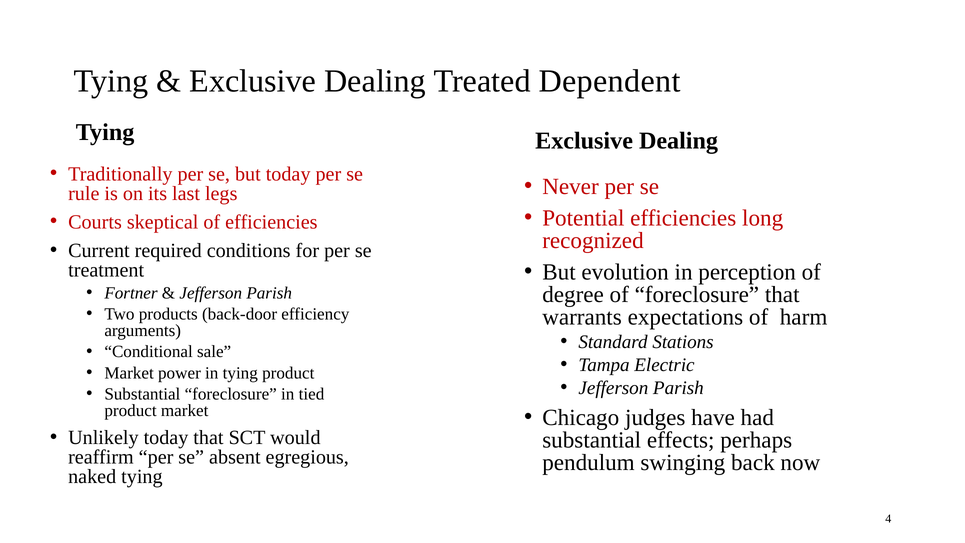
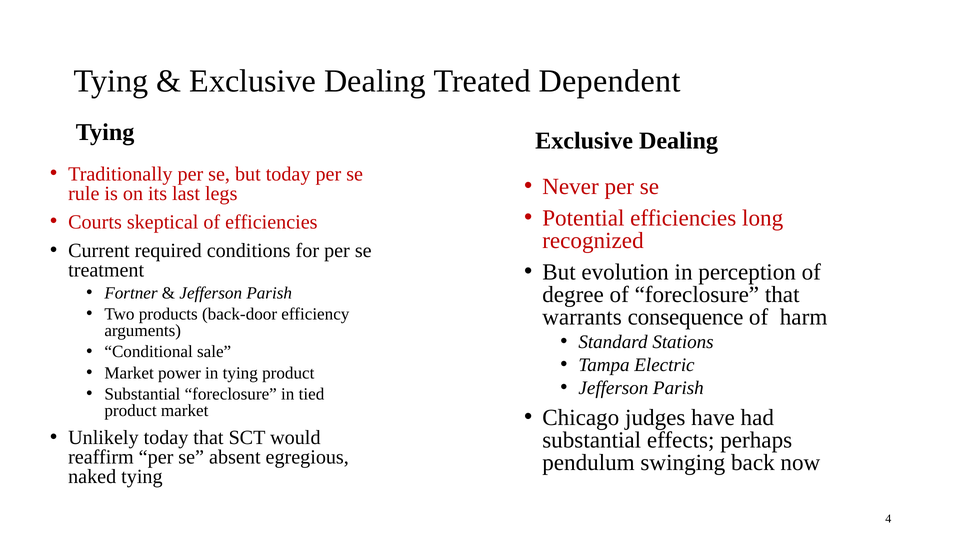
expectations: expectations -> consequence (686, 317)
